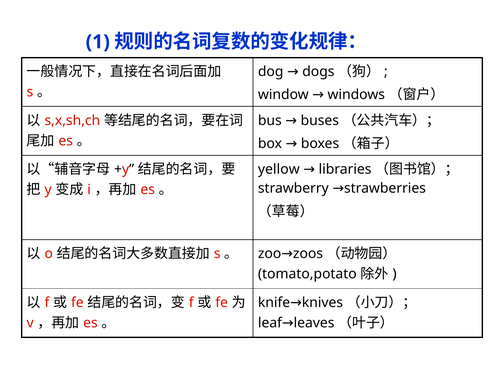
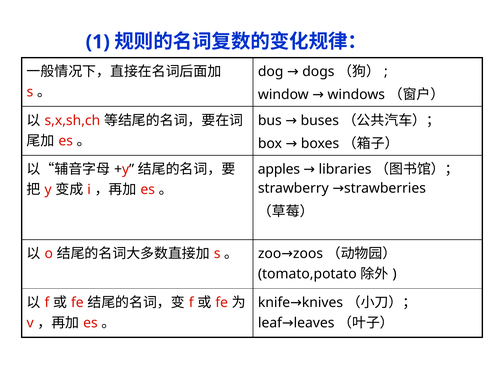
yellow: yellow -> apples (279, 169)
